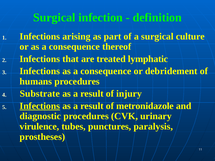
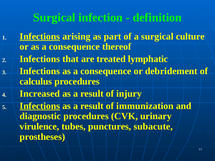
Infections underline: none -> present (40, 36)
humans: humans -> calculus (36, 82)
Substrate: Substrate -> Increased (40, 94)
metronidazole: metronidazole -> immunization (145, 106)
paralysis: paralysis -> subacute (153, 127)
